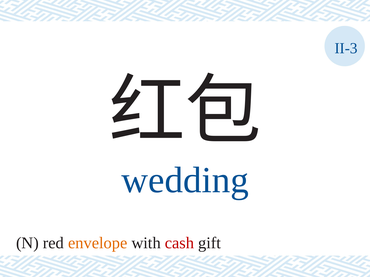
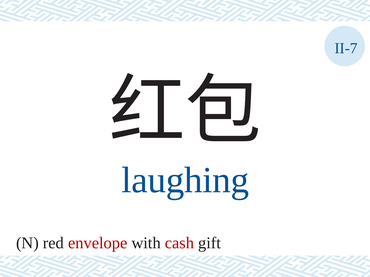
II-3: II-3 -> II-7 (346, 48)
wedding: wedding -> laughing (185, 181)
envelope colour: orange -> red (98, 243)
